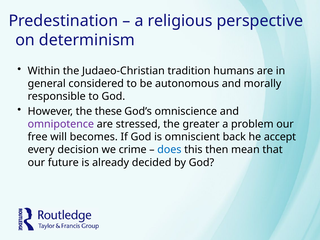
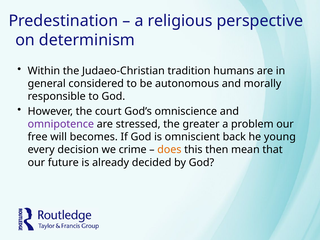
these: these -> court (108, 111)
accept: accept -> young (280, 137)
does colour: blue -> orange (169, 150)
